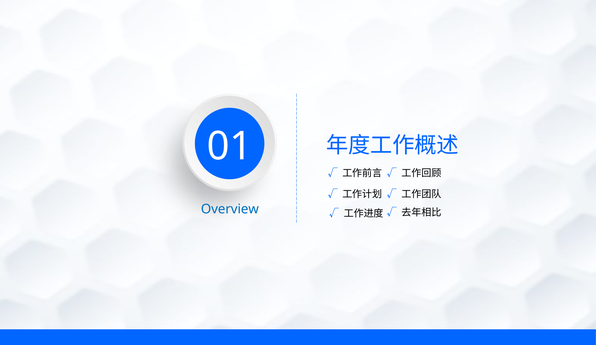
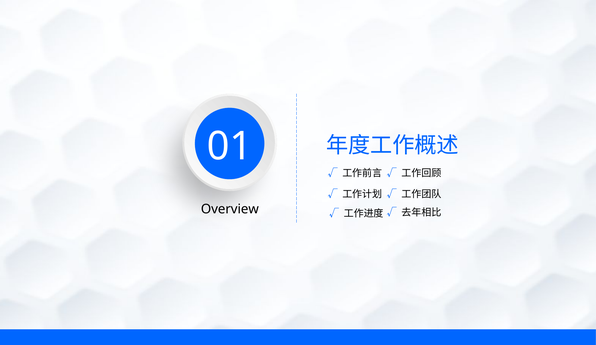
Overview colour: blue -> black (230, 209)
